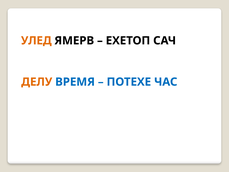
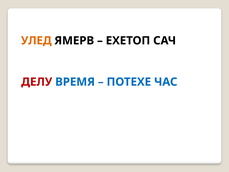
ДЕЛУ colour: orange -> red (37, 82)
